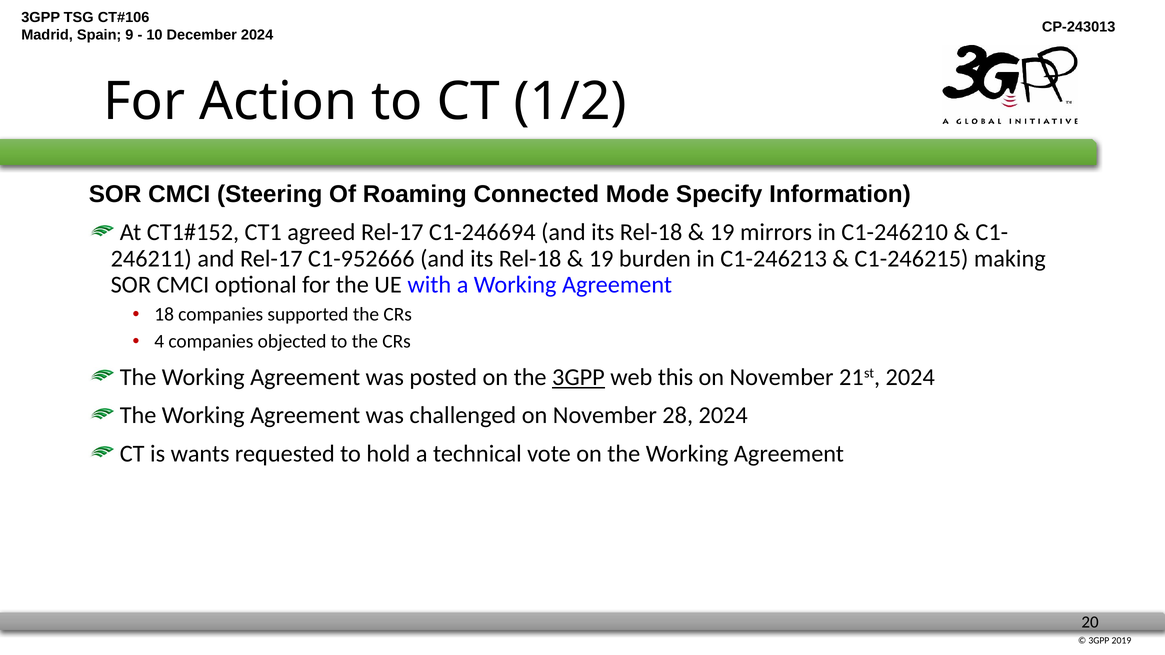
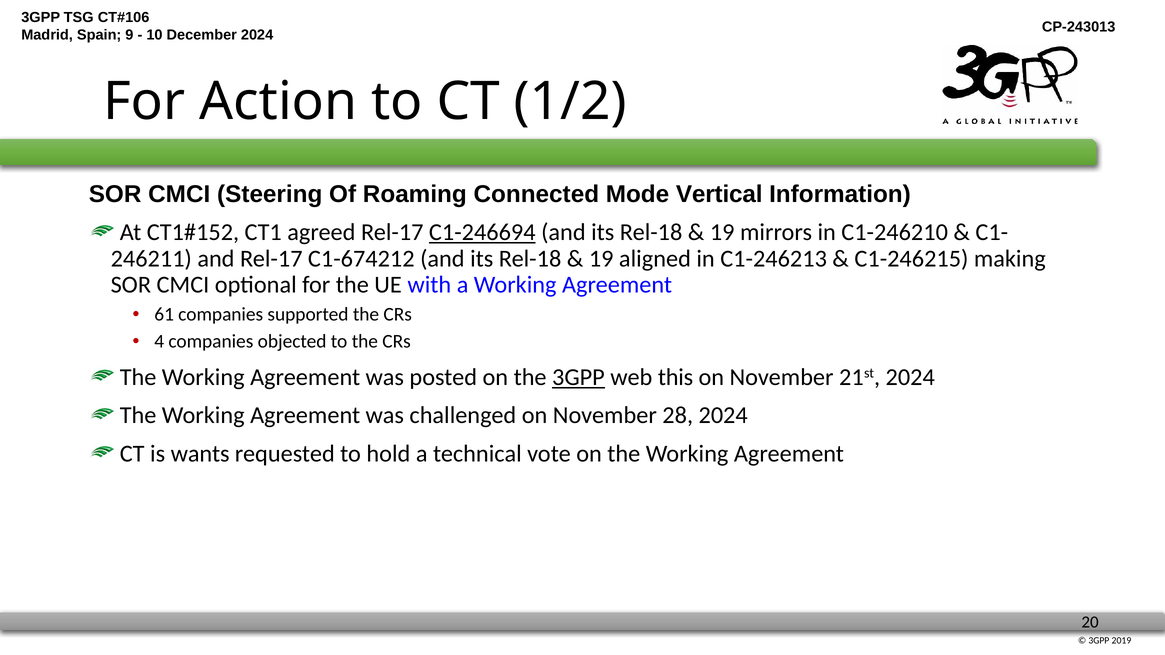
Specify: Specify -> Vertical (719, 194)
C1-246694 underline: none -> present (482, 233)
C1-952666: C1-952666 -> C1-674212 (361, 259)
burden: burden -> aligned (655, 259)
18: 18 -> 61 (164, 315)
